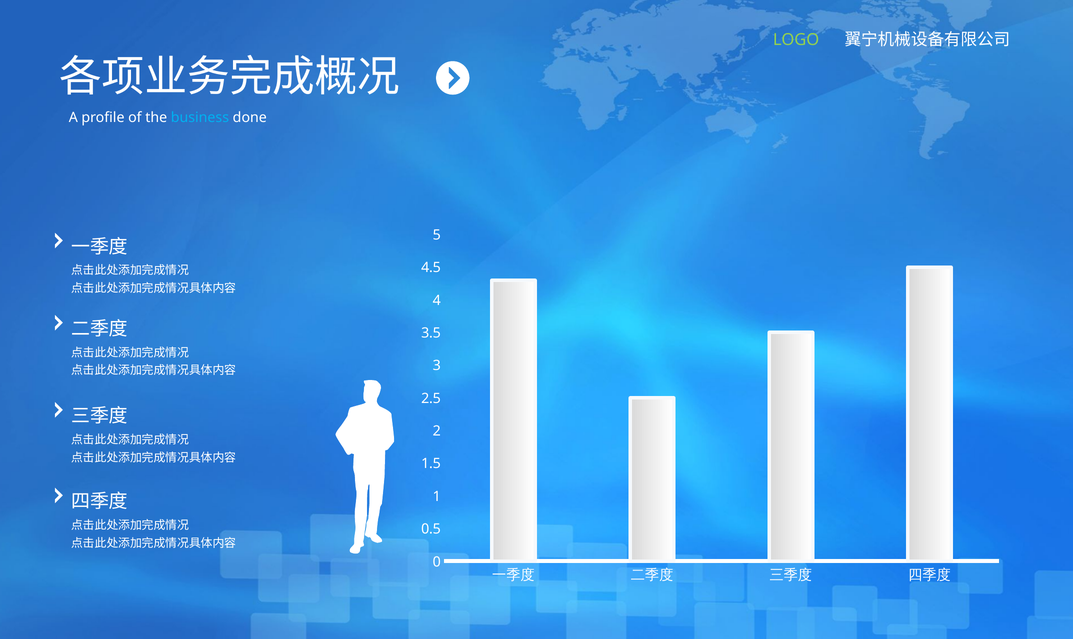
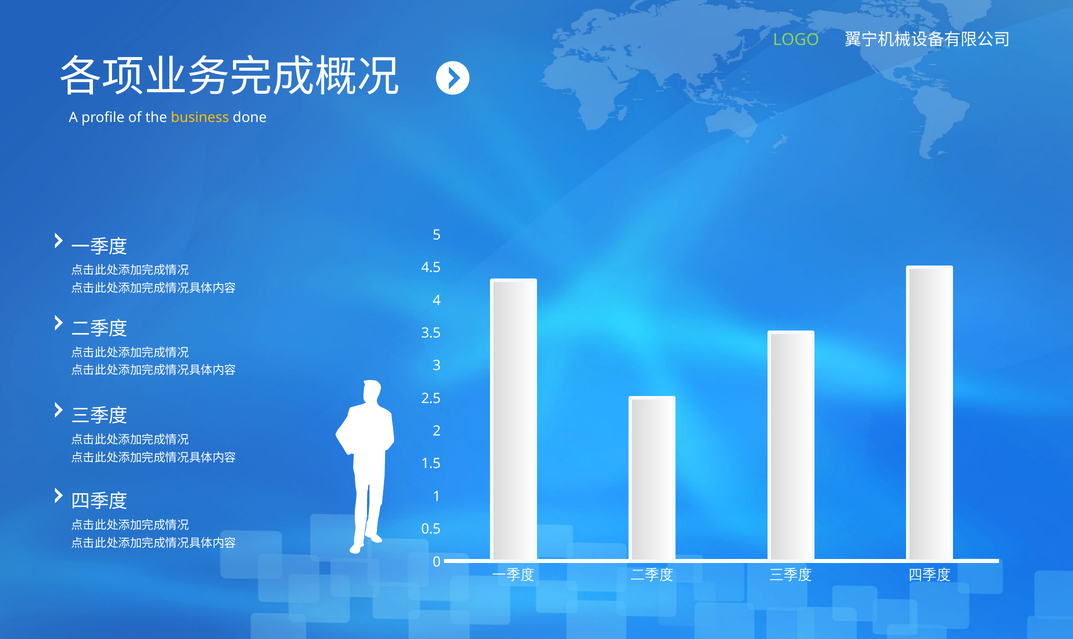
business colour: light blue -> yellow (200, 117)
